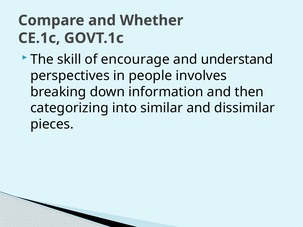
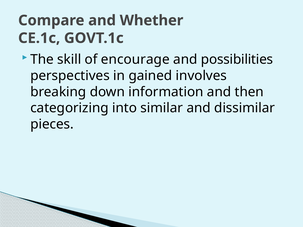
understand: understand -> possibilities (237, 60)
people: people -> gained (150, 76)
